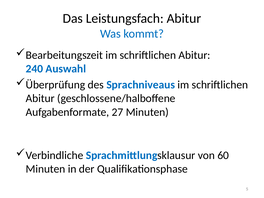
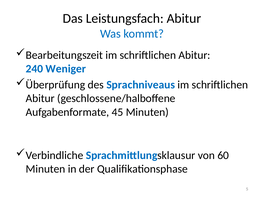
Auswahl: Auswahl -> Weniger (66, 69)
27: 27 -> 45 (118, 112)
